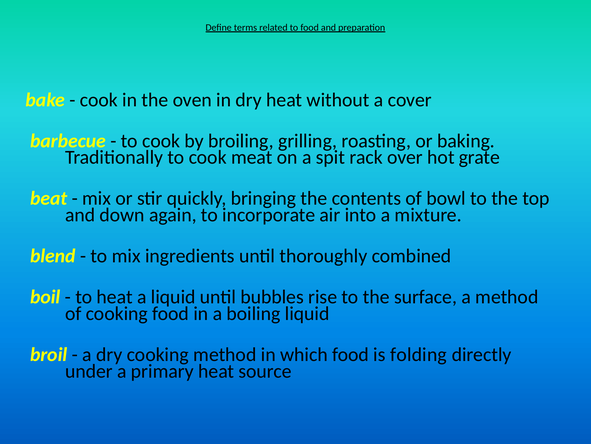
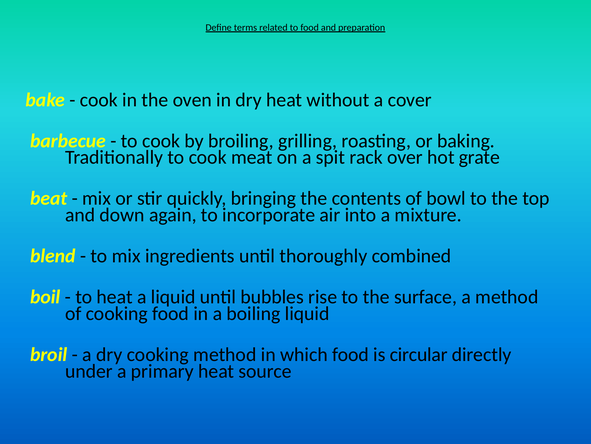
folding: folding -> circular (419, 354)
